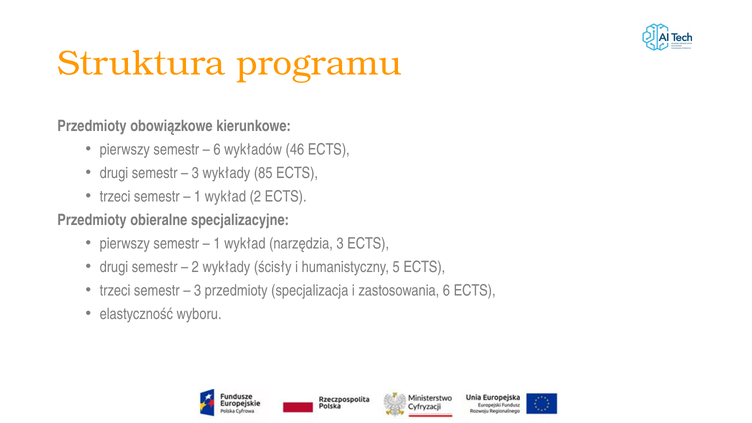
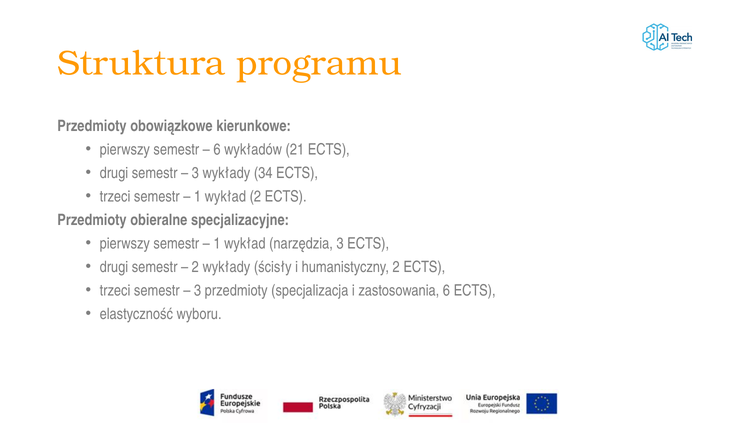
46: 46 -> 21 (295, 149)
85: 85 -> 34 (263, 173)
humanistyczny 5: 5 -> 2 (396, 267)
